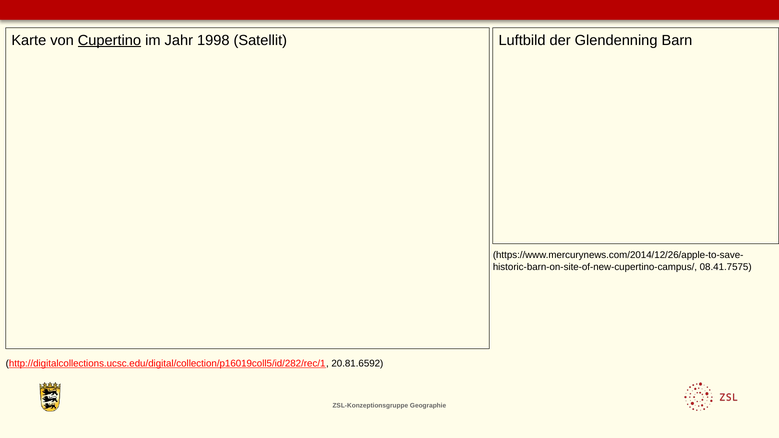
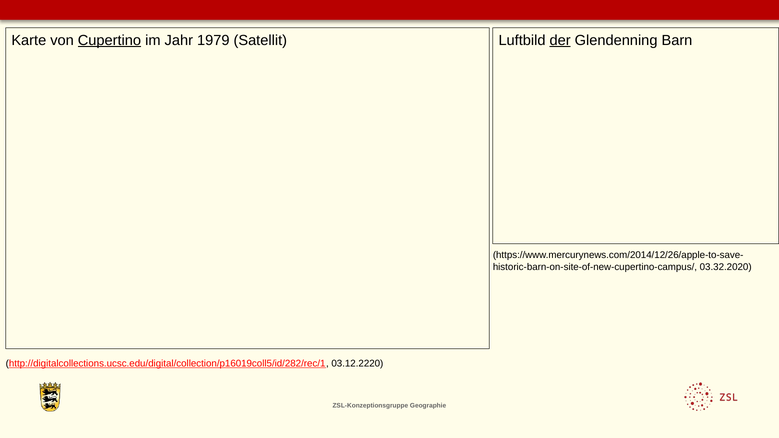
1998: 1998 -> 1979 (213, 40)
der underline: none -> present (560, 40)
08.41.7575: 08.41.7575 -> 03.32.2020 (726, 267)
20.81.6592: 20.81.6592 -> 03.12.2220 (357, 364)
